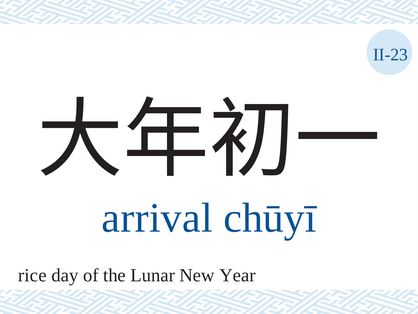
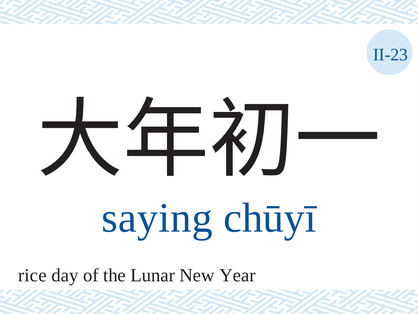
arrival: arrival -> saying (157, 218)
